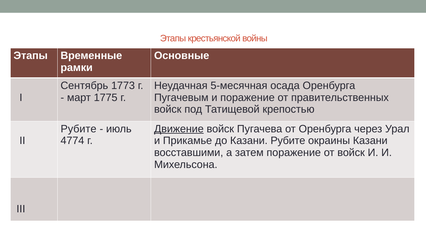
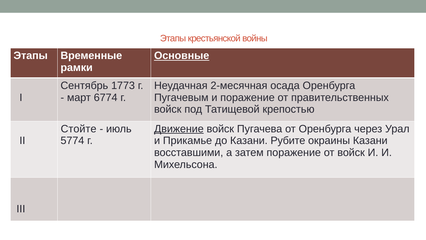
Основные underline: none -> present (182, 56)
5-месячная: 5-месячная -> 2-месячная (239, 86)
1775: 1775 -> 6774 (106, 97)
Рубите: Рубите -> Стойте (79, 129)
4774: 4774 -> 5774 (72, 141)
